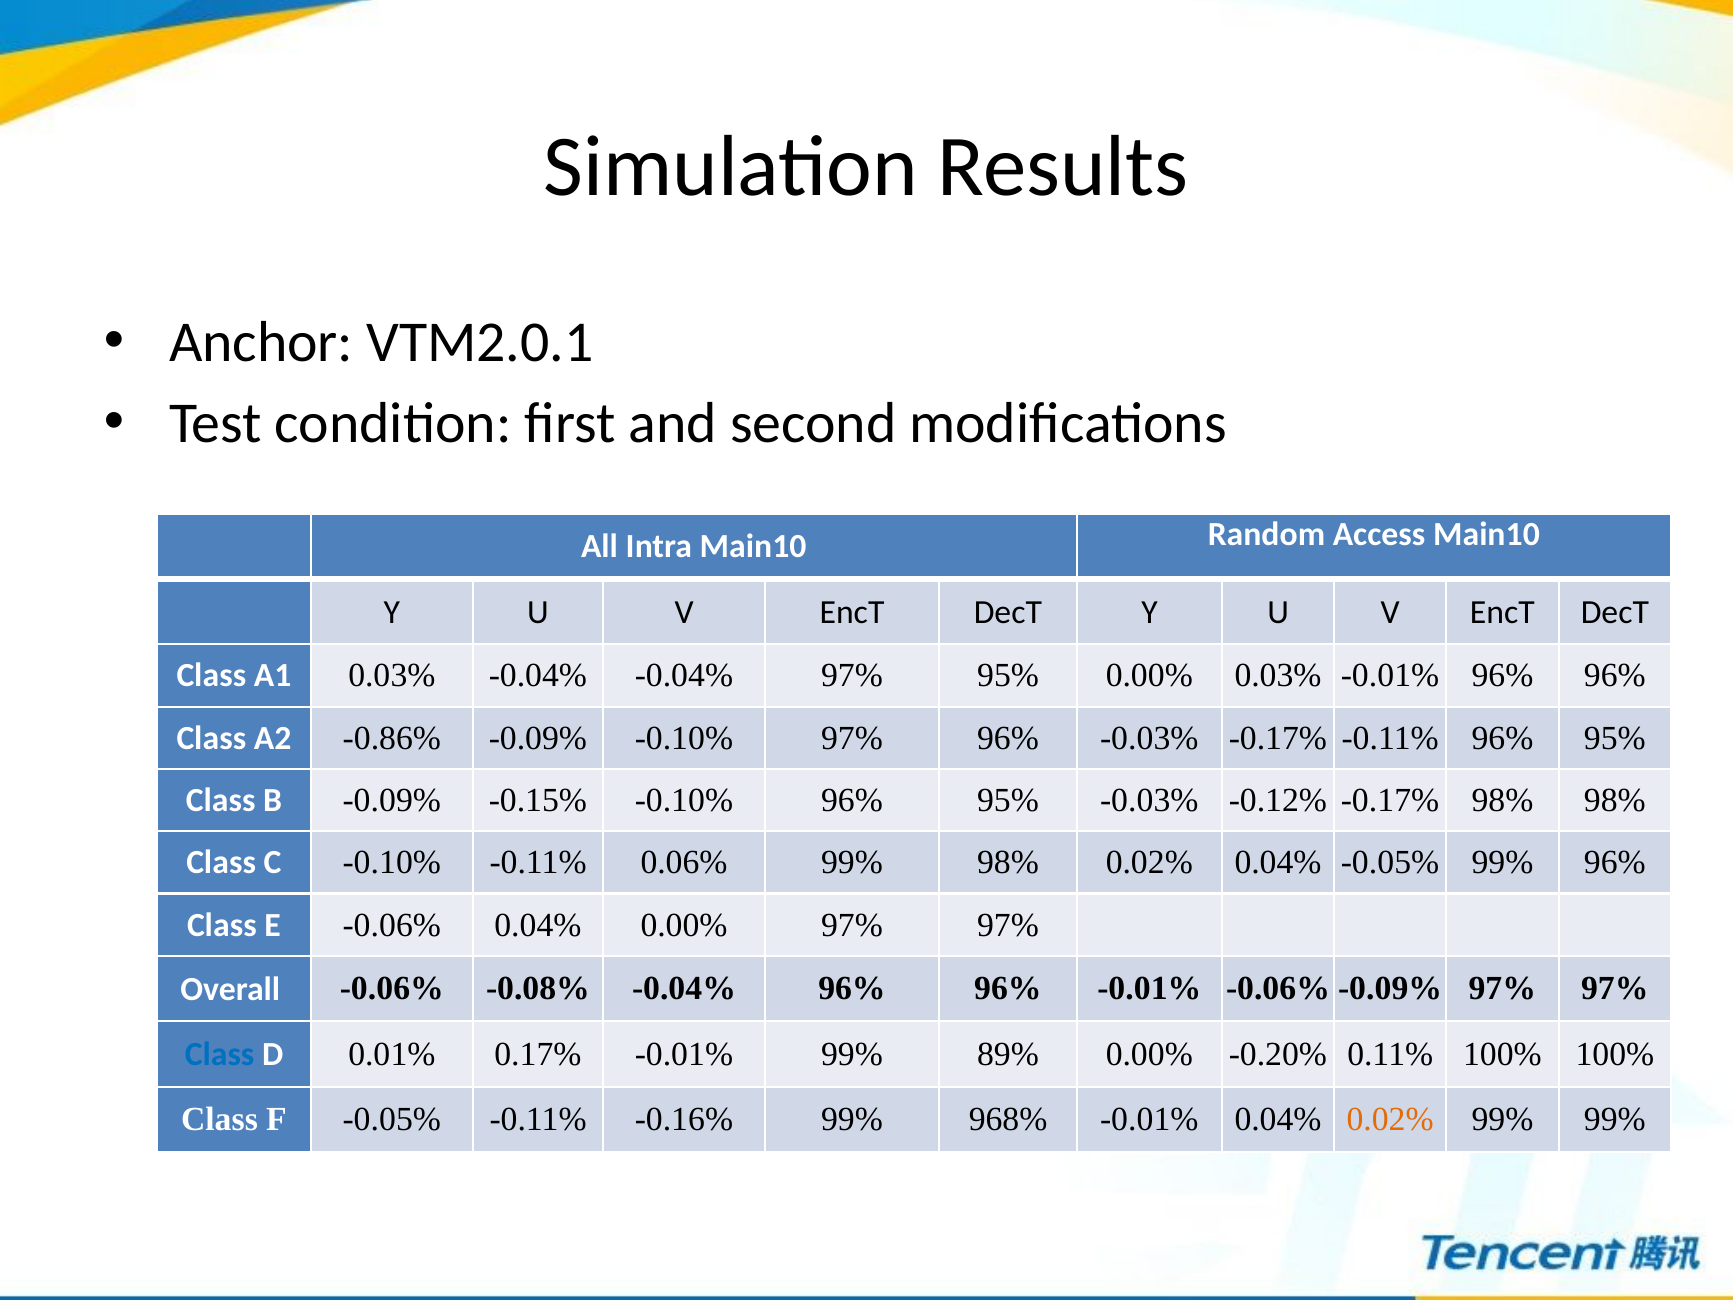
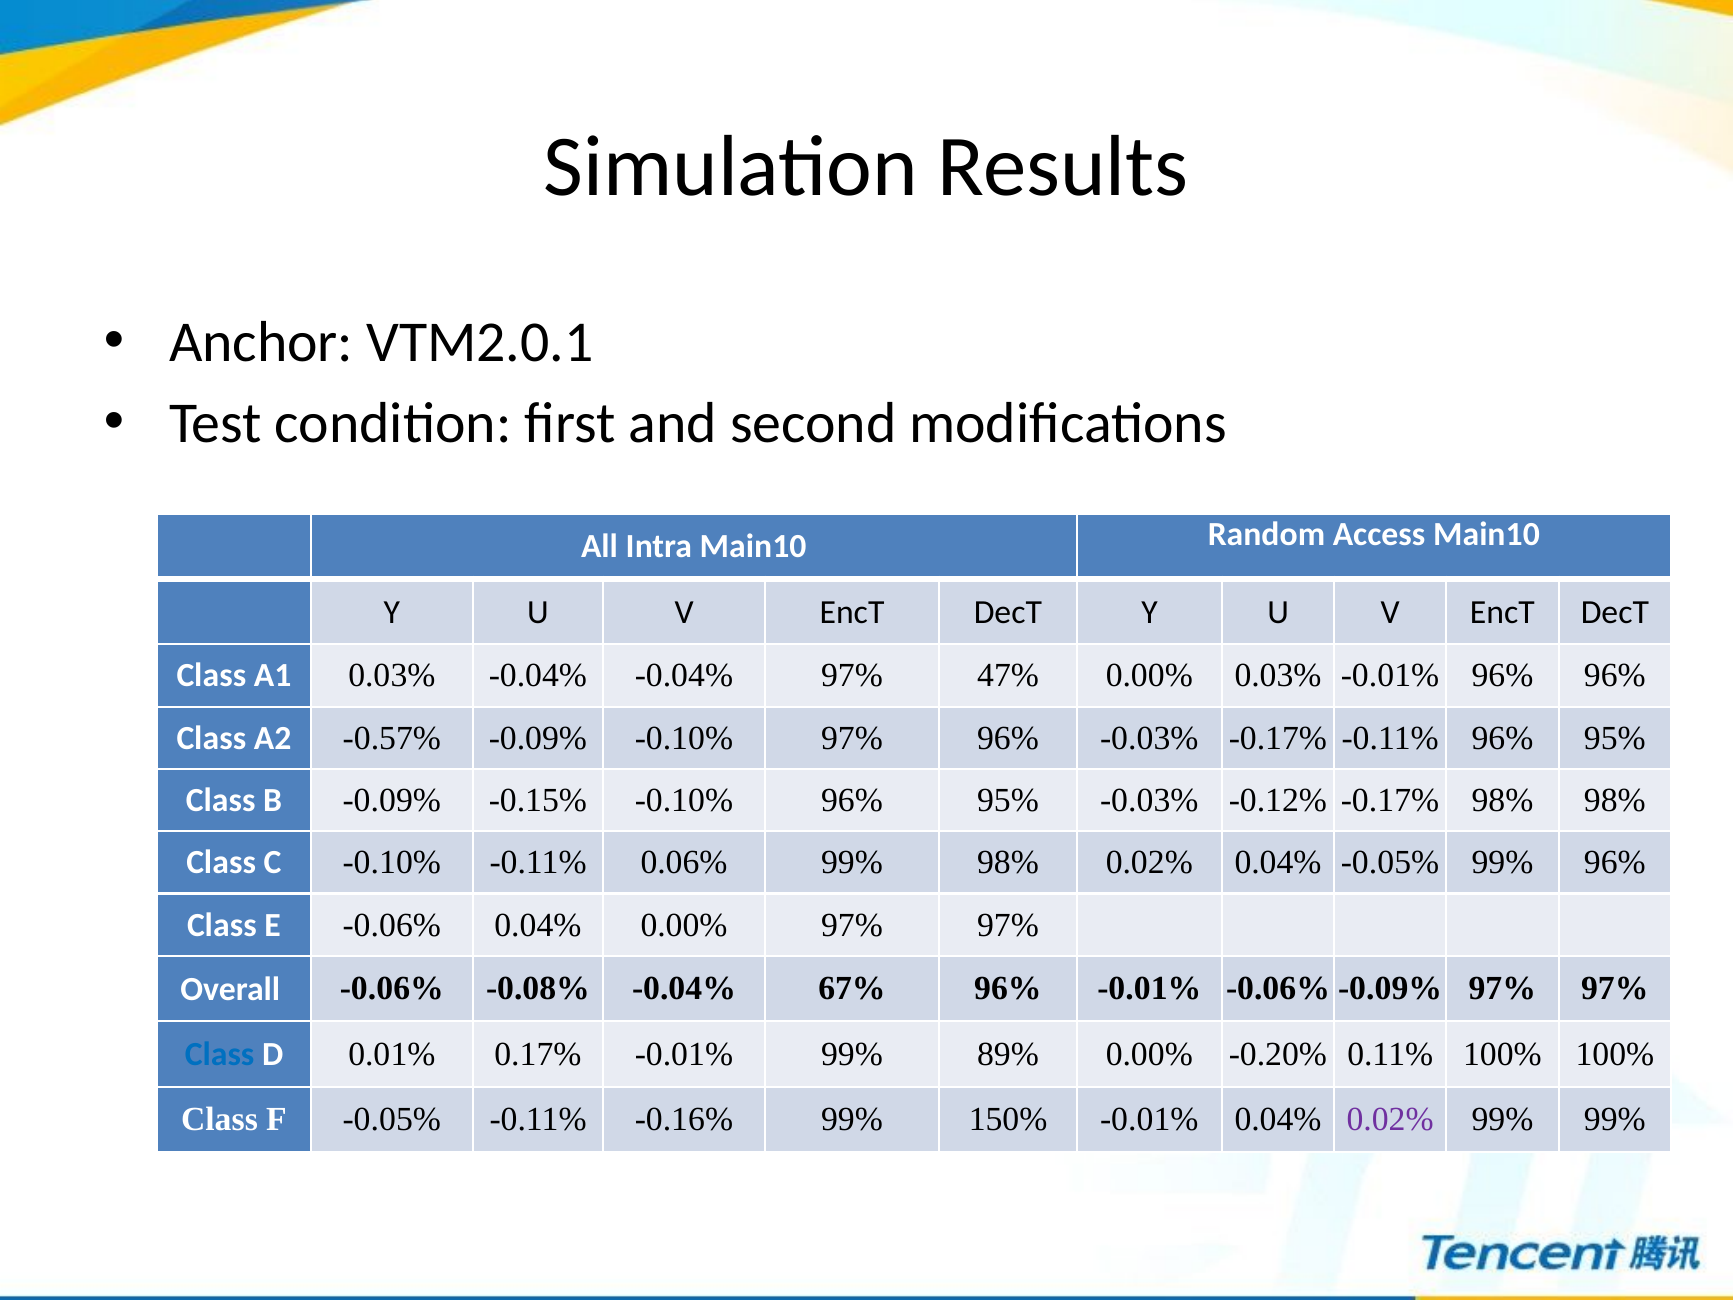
97% 95%: 95% -> 47% (1008, 676)
-0.86%: -0.86% -> -0.57% (392, 738)
-0.04% 96%: 96% -> 67% (852, 989)
968%: 968% -> 150% (1008, 1119)
0.02% colour: orange -> purple (1390, 1119)
